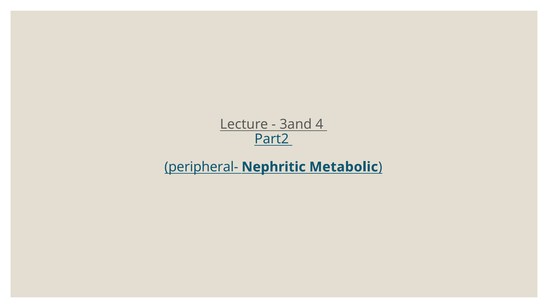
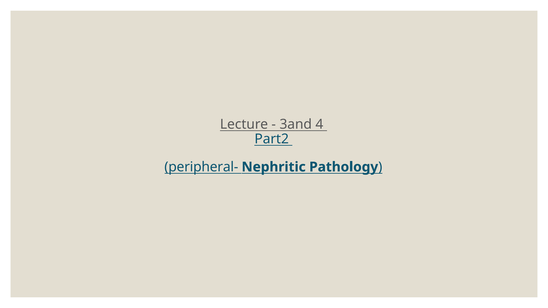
Metabolic: Metabolic -> Pathology (344, 167)
